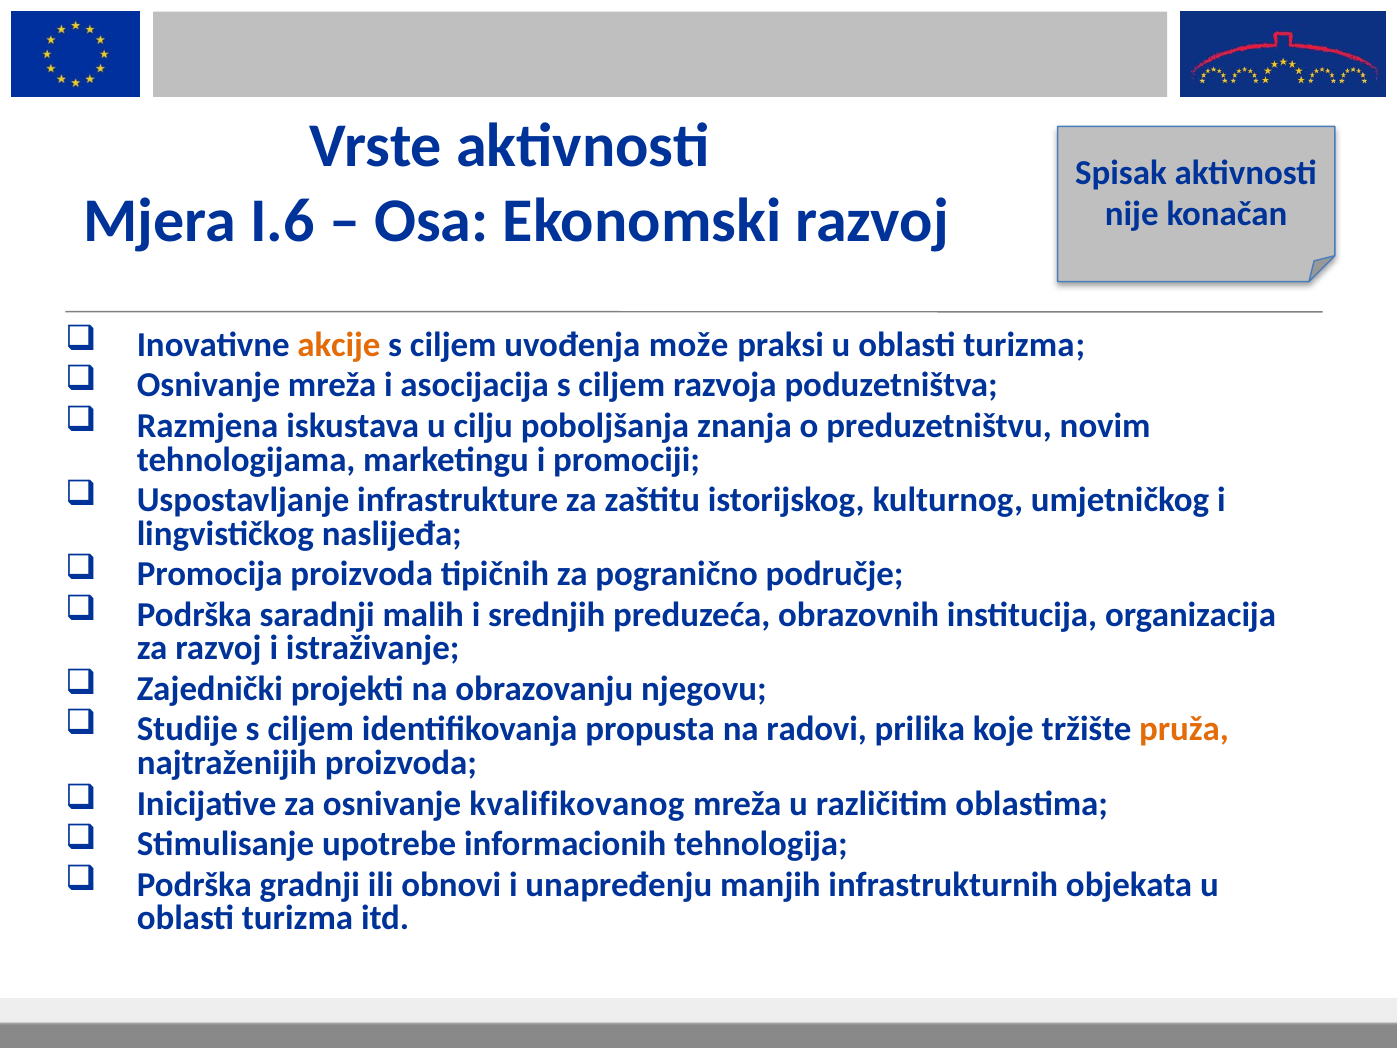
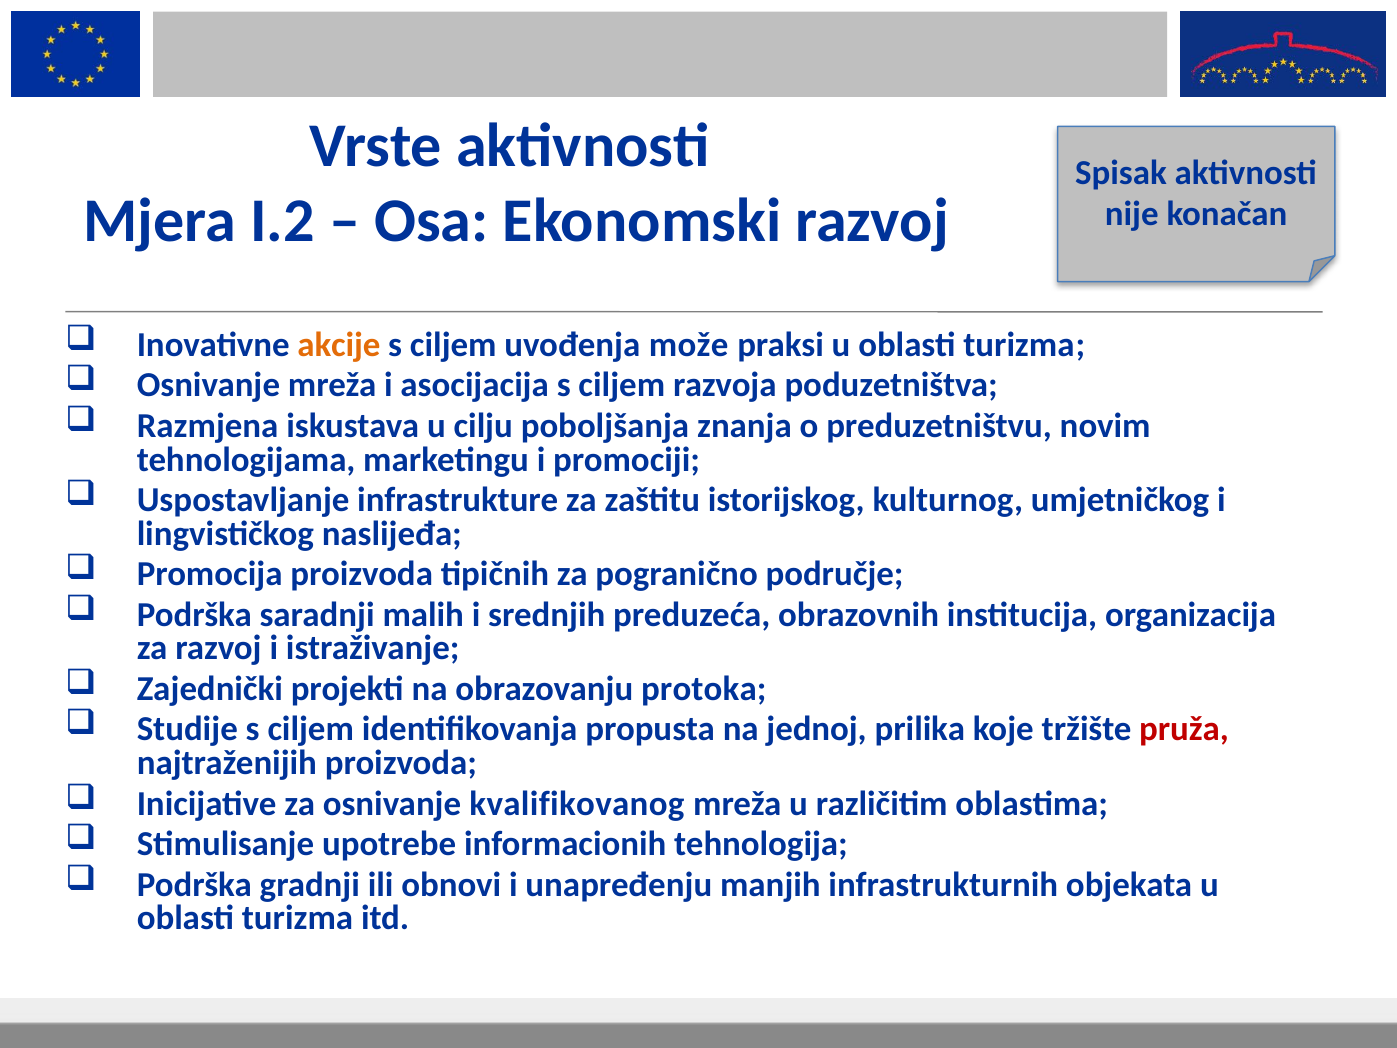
I.6: I.6 -> I.2 (283, 221)
njegovu: njegovu -> protoka (704, 689)
radovi: radovi -> jednoj (817, 729)
pruža colour: orange -> red (1184, 729)
